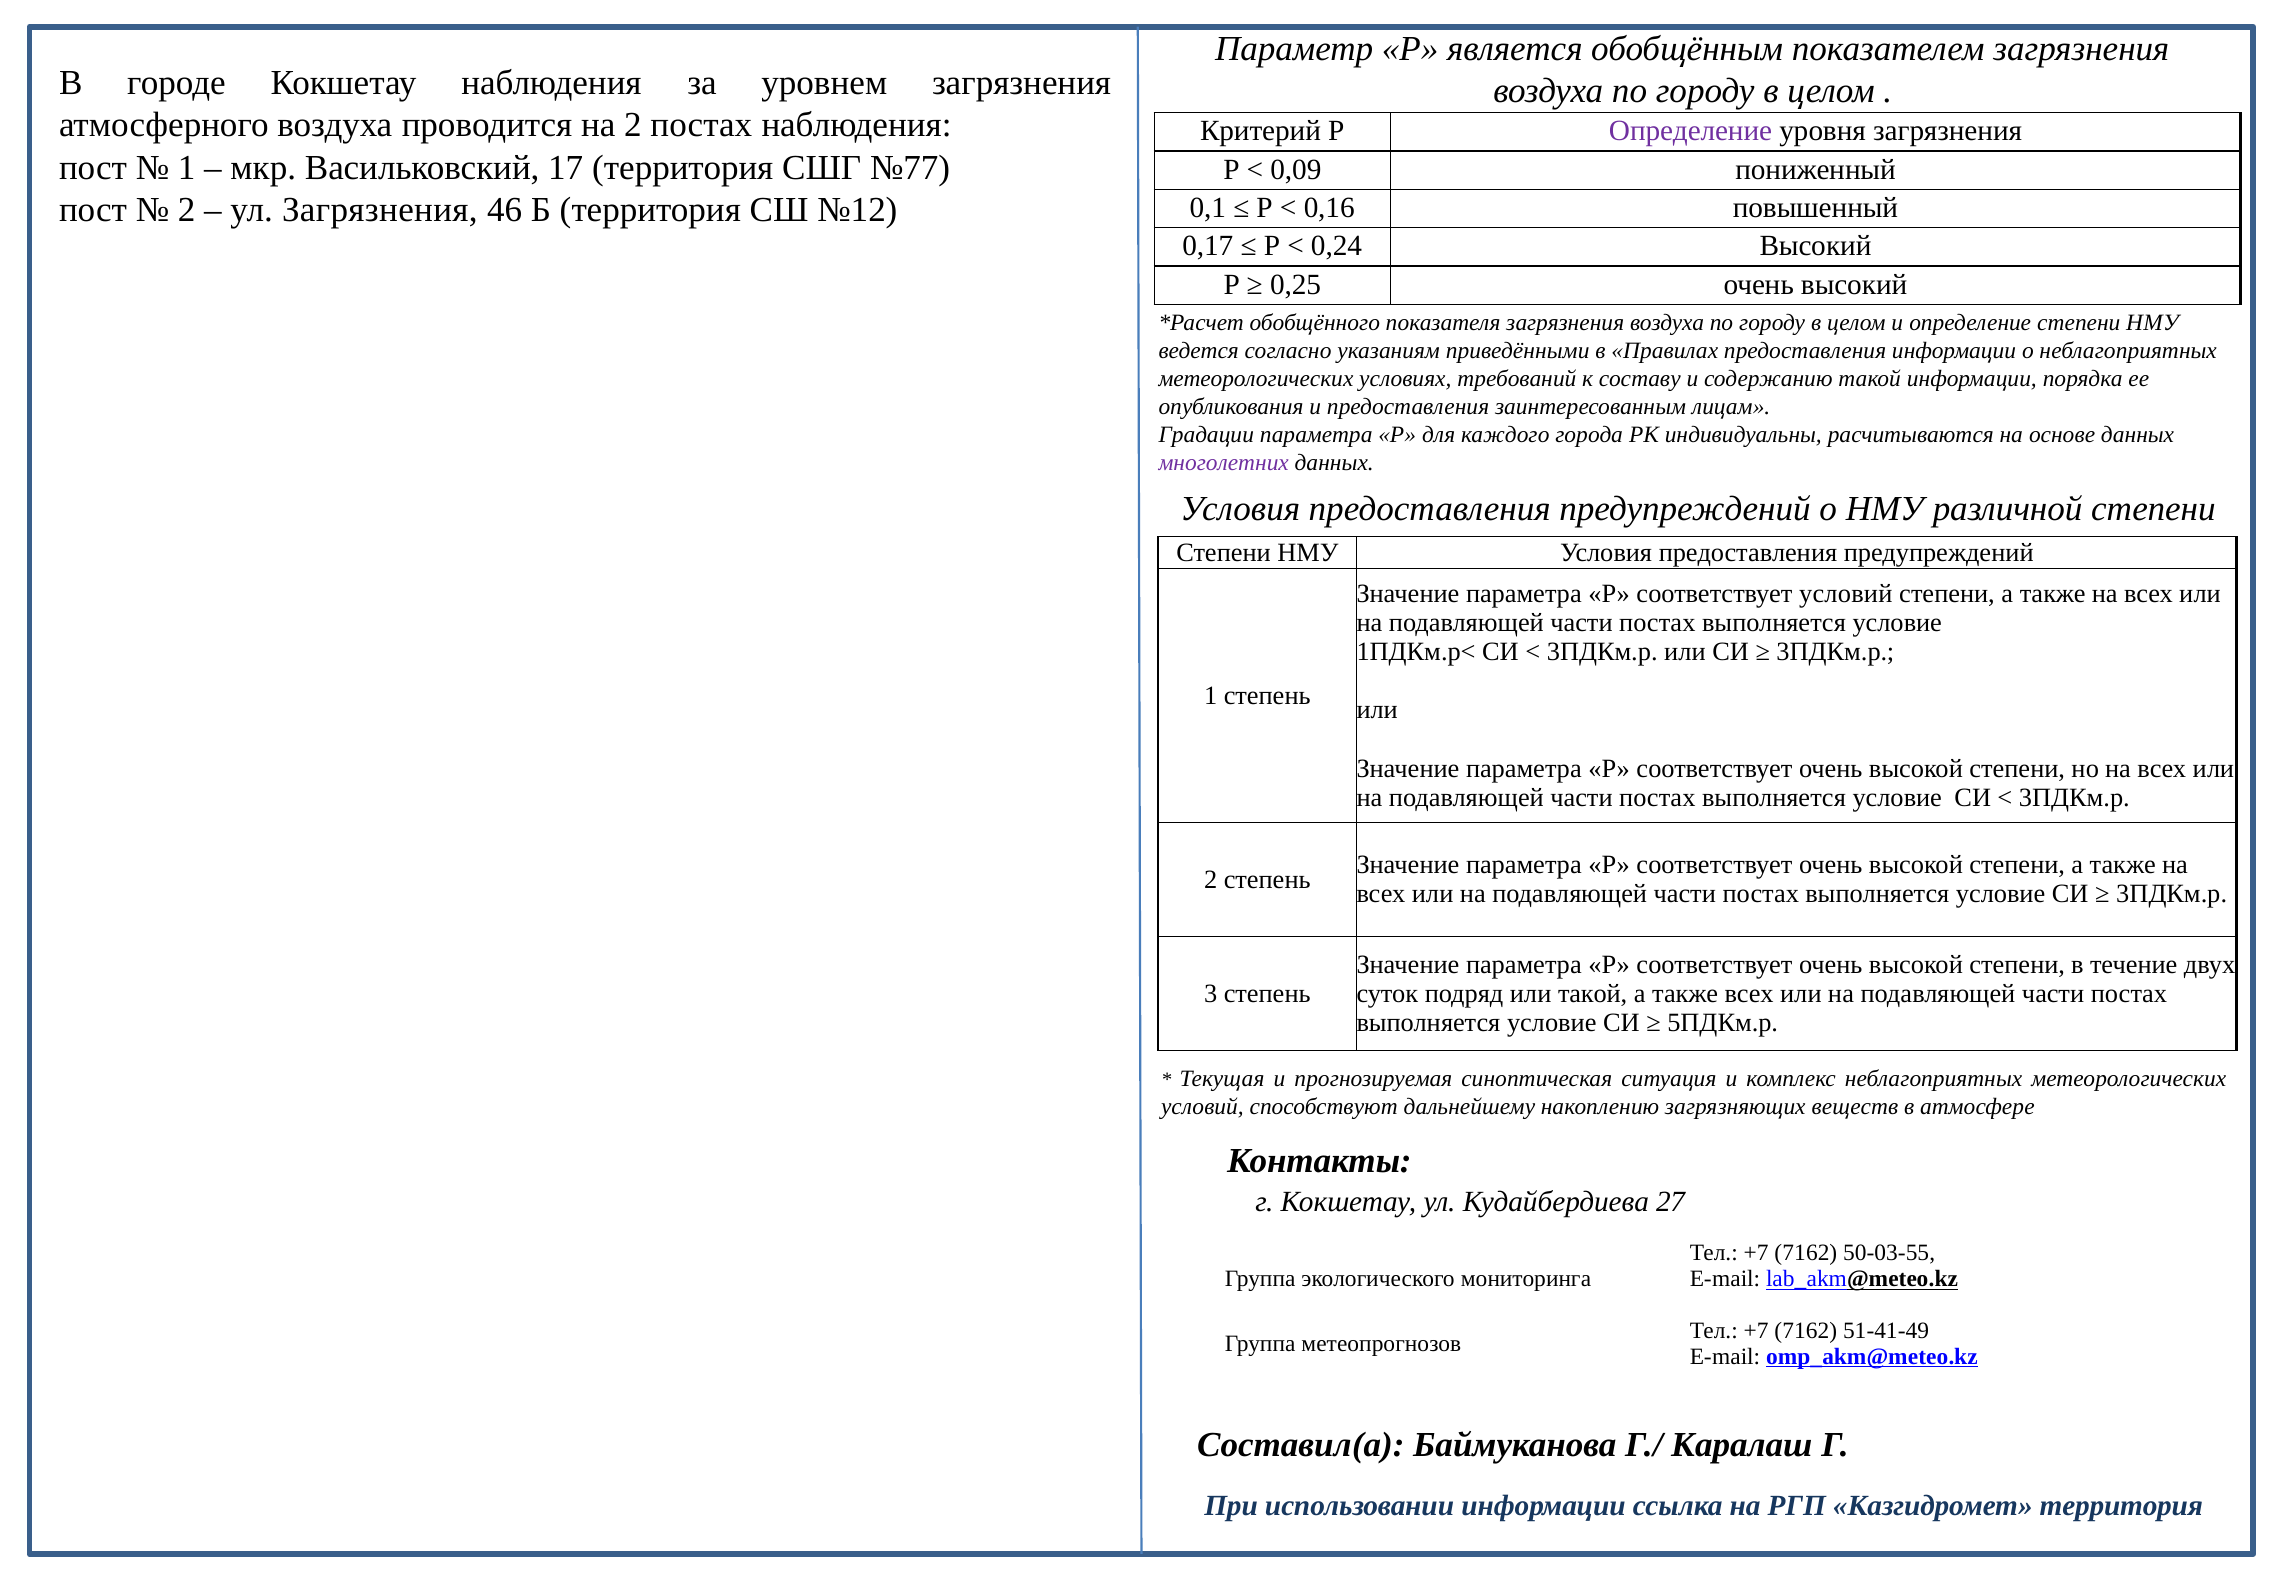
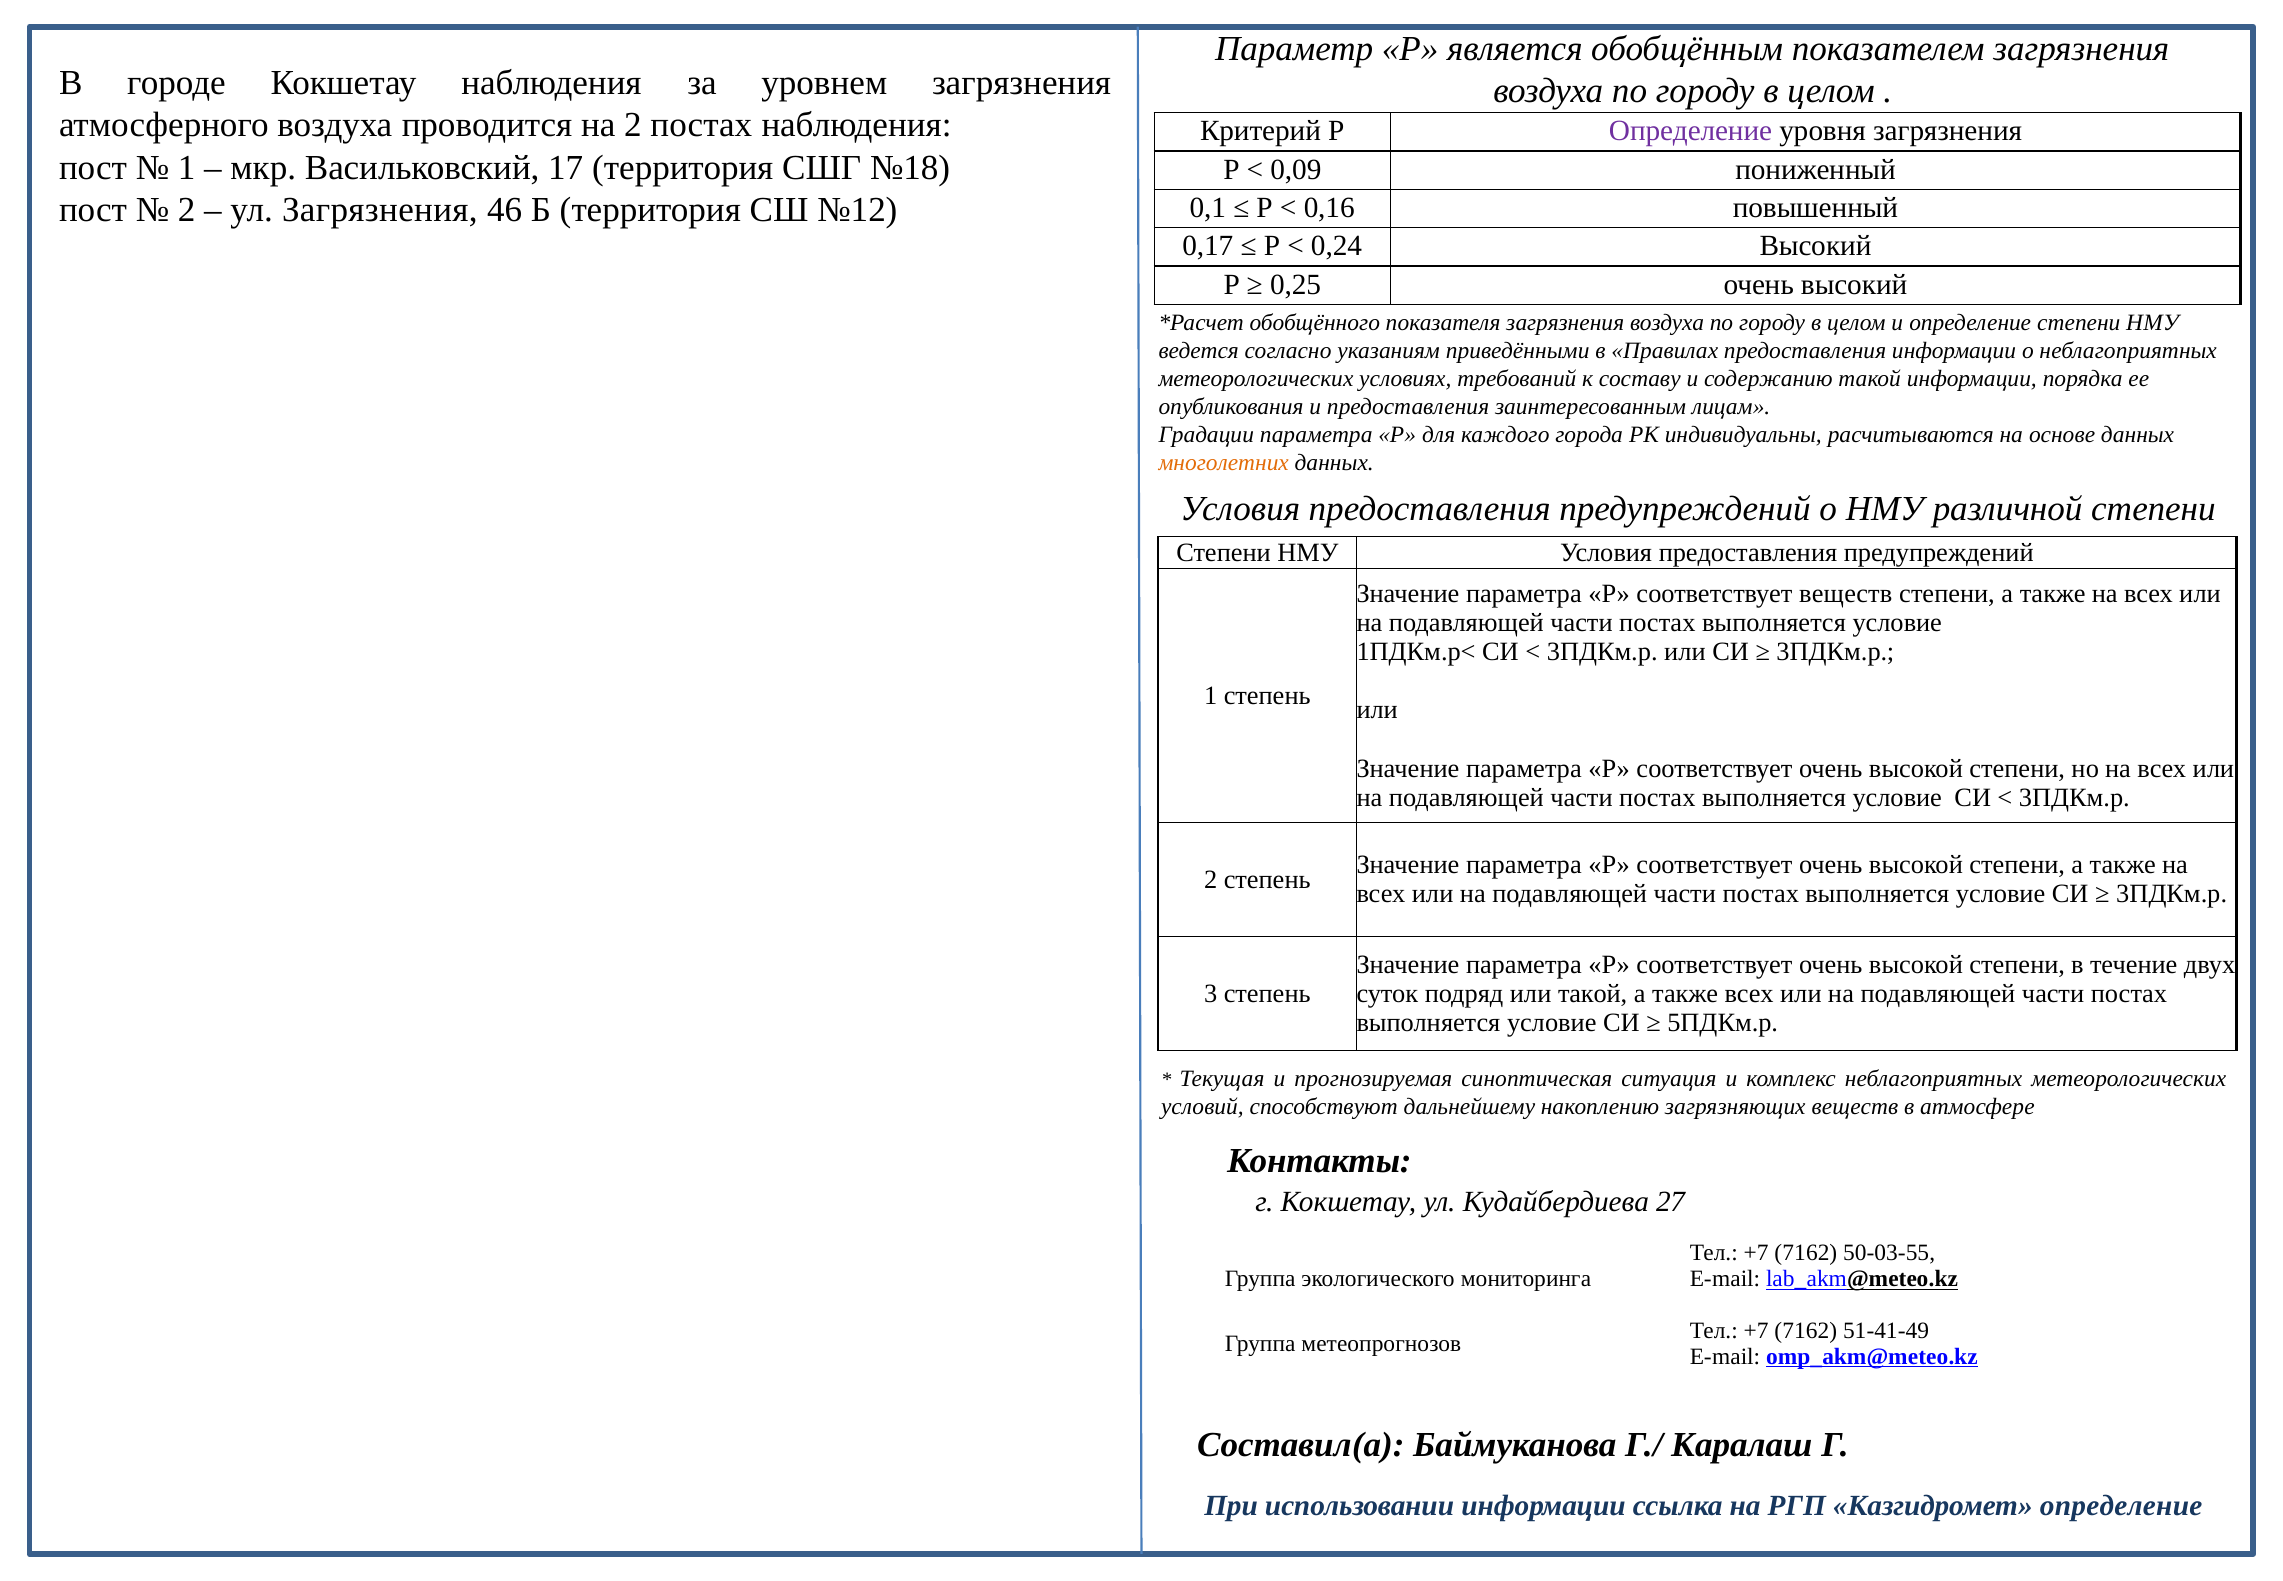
№77: №77 -> №18 (910, 167)
многолетних colour: purple -> orange (1224, 463)
соответствует условий: условий -> веществ (1846, 593)
Казгидромет территория: территория -> определение (2121, 1505)
